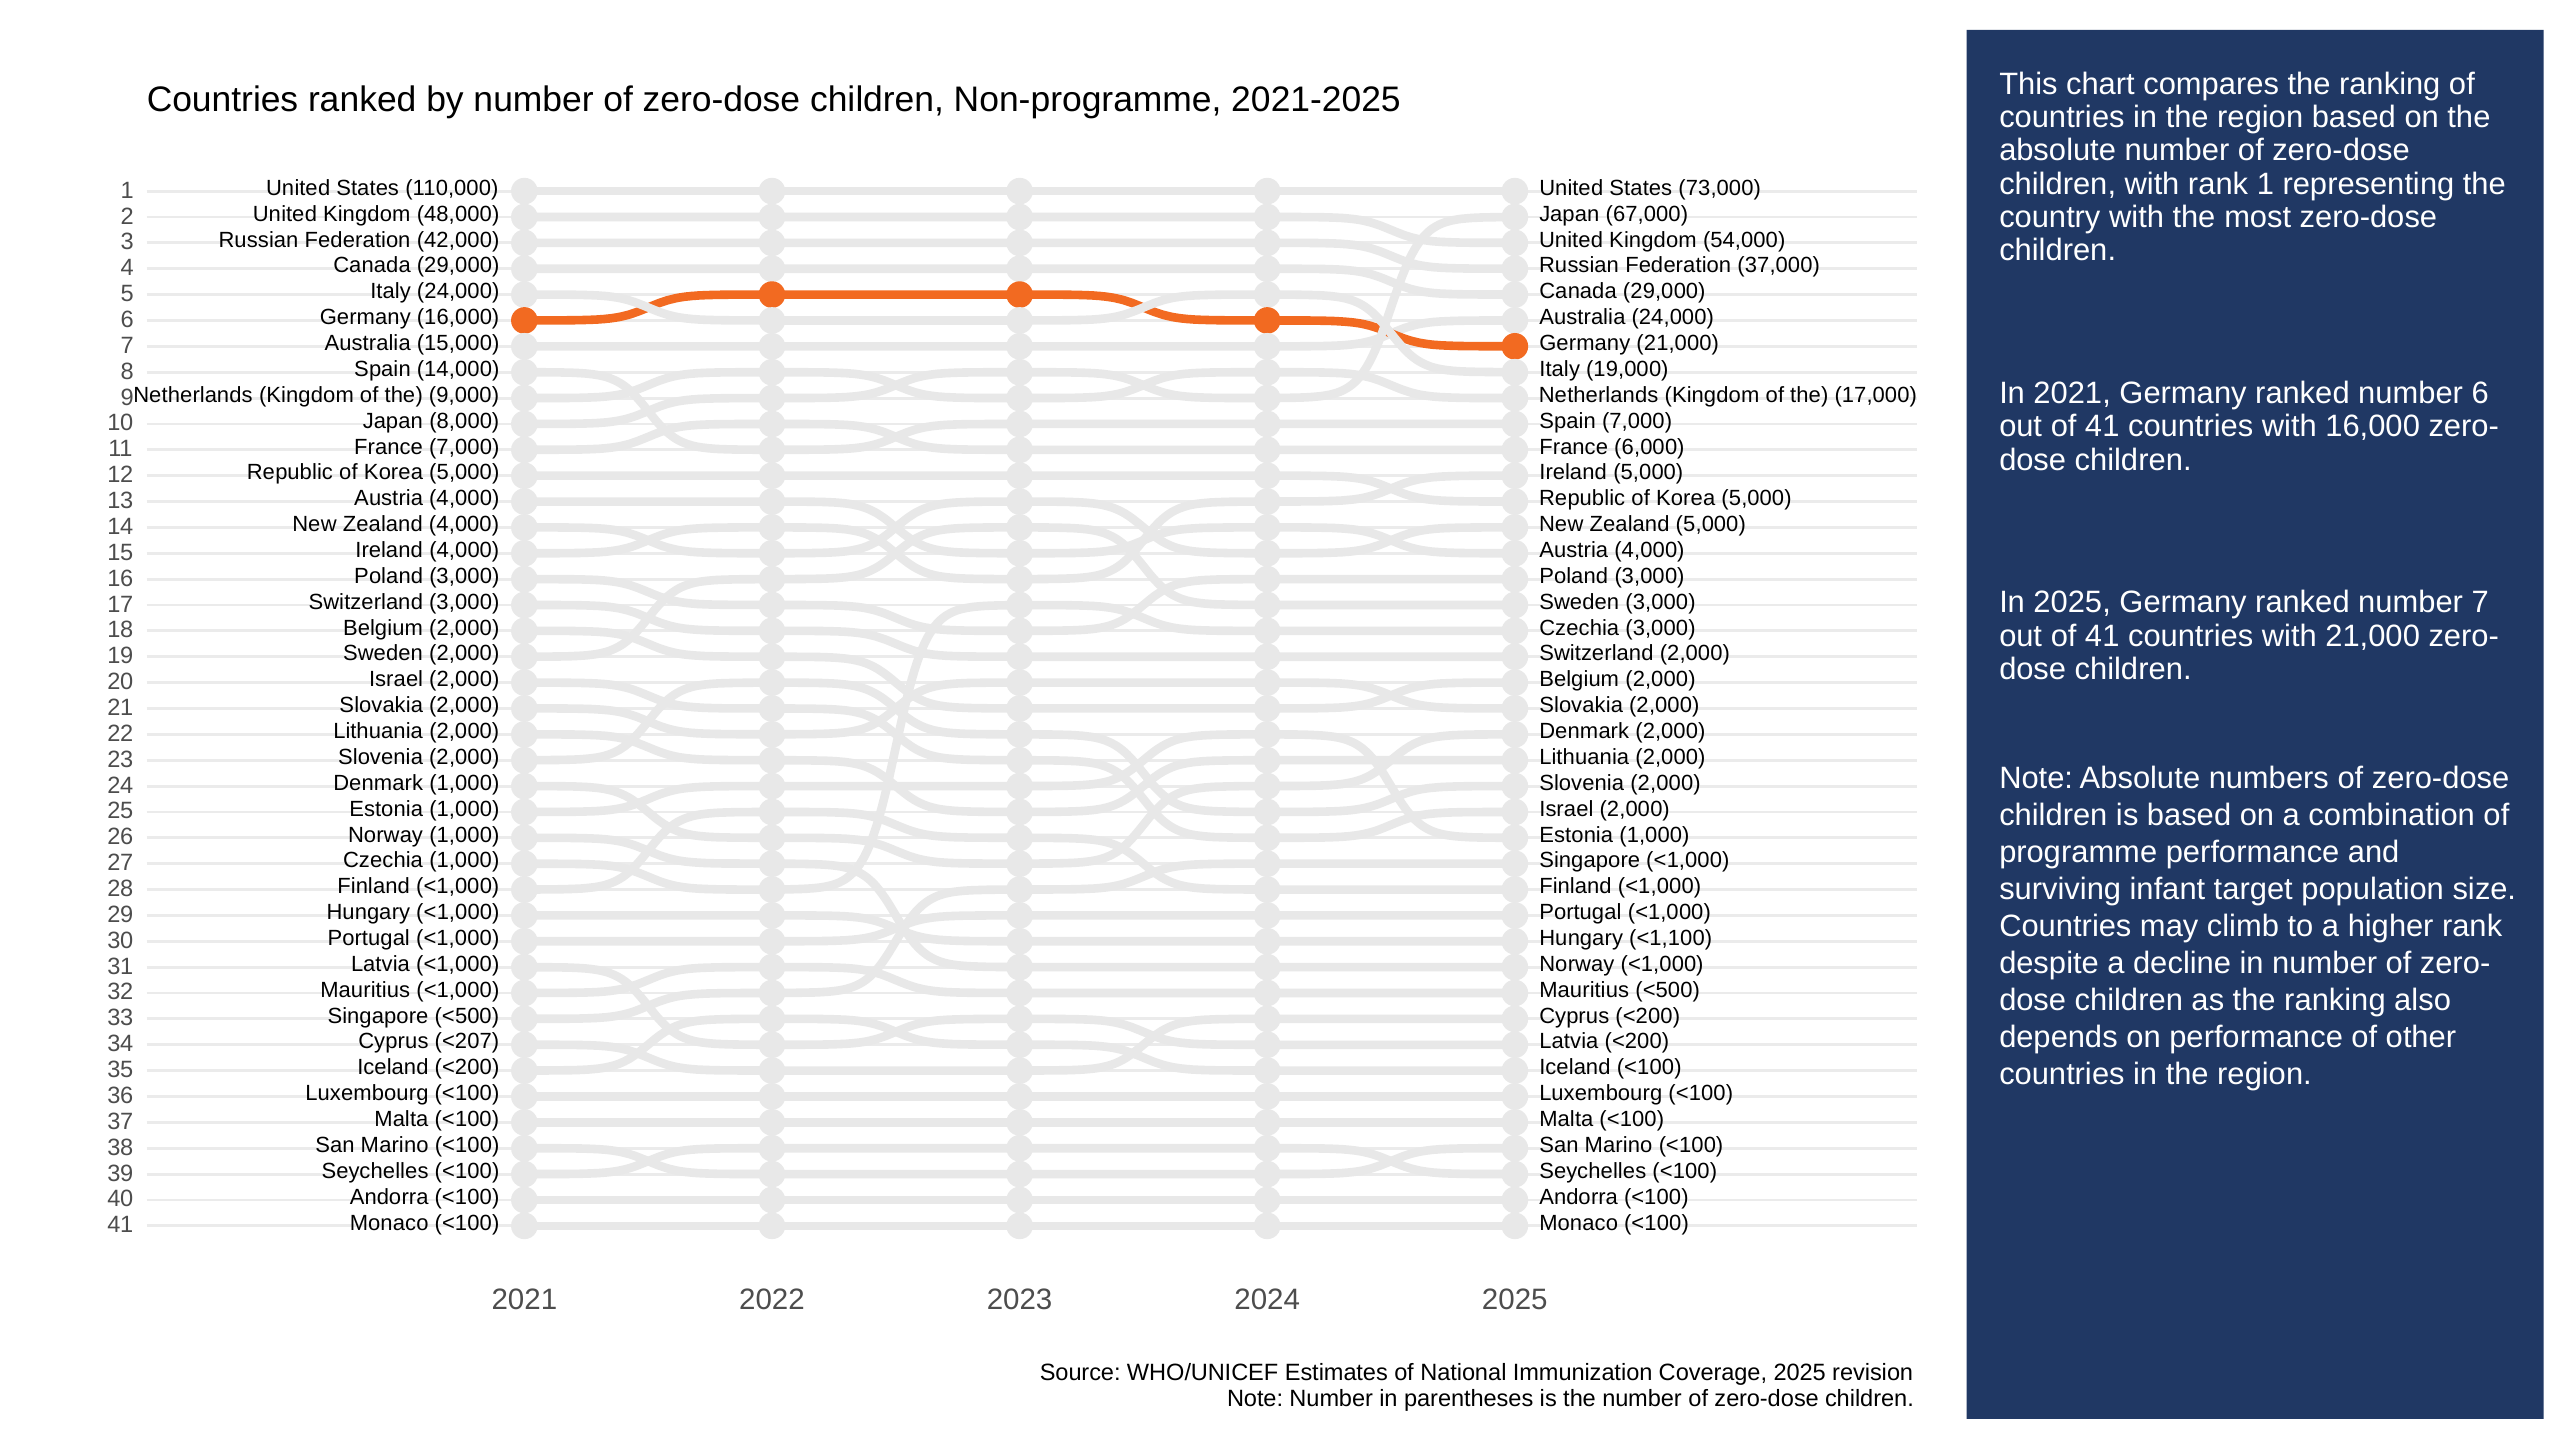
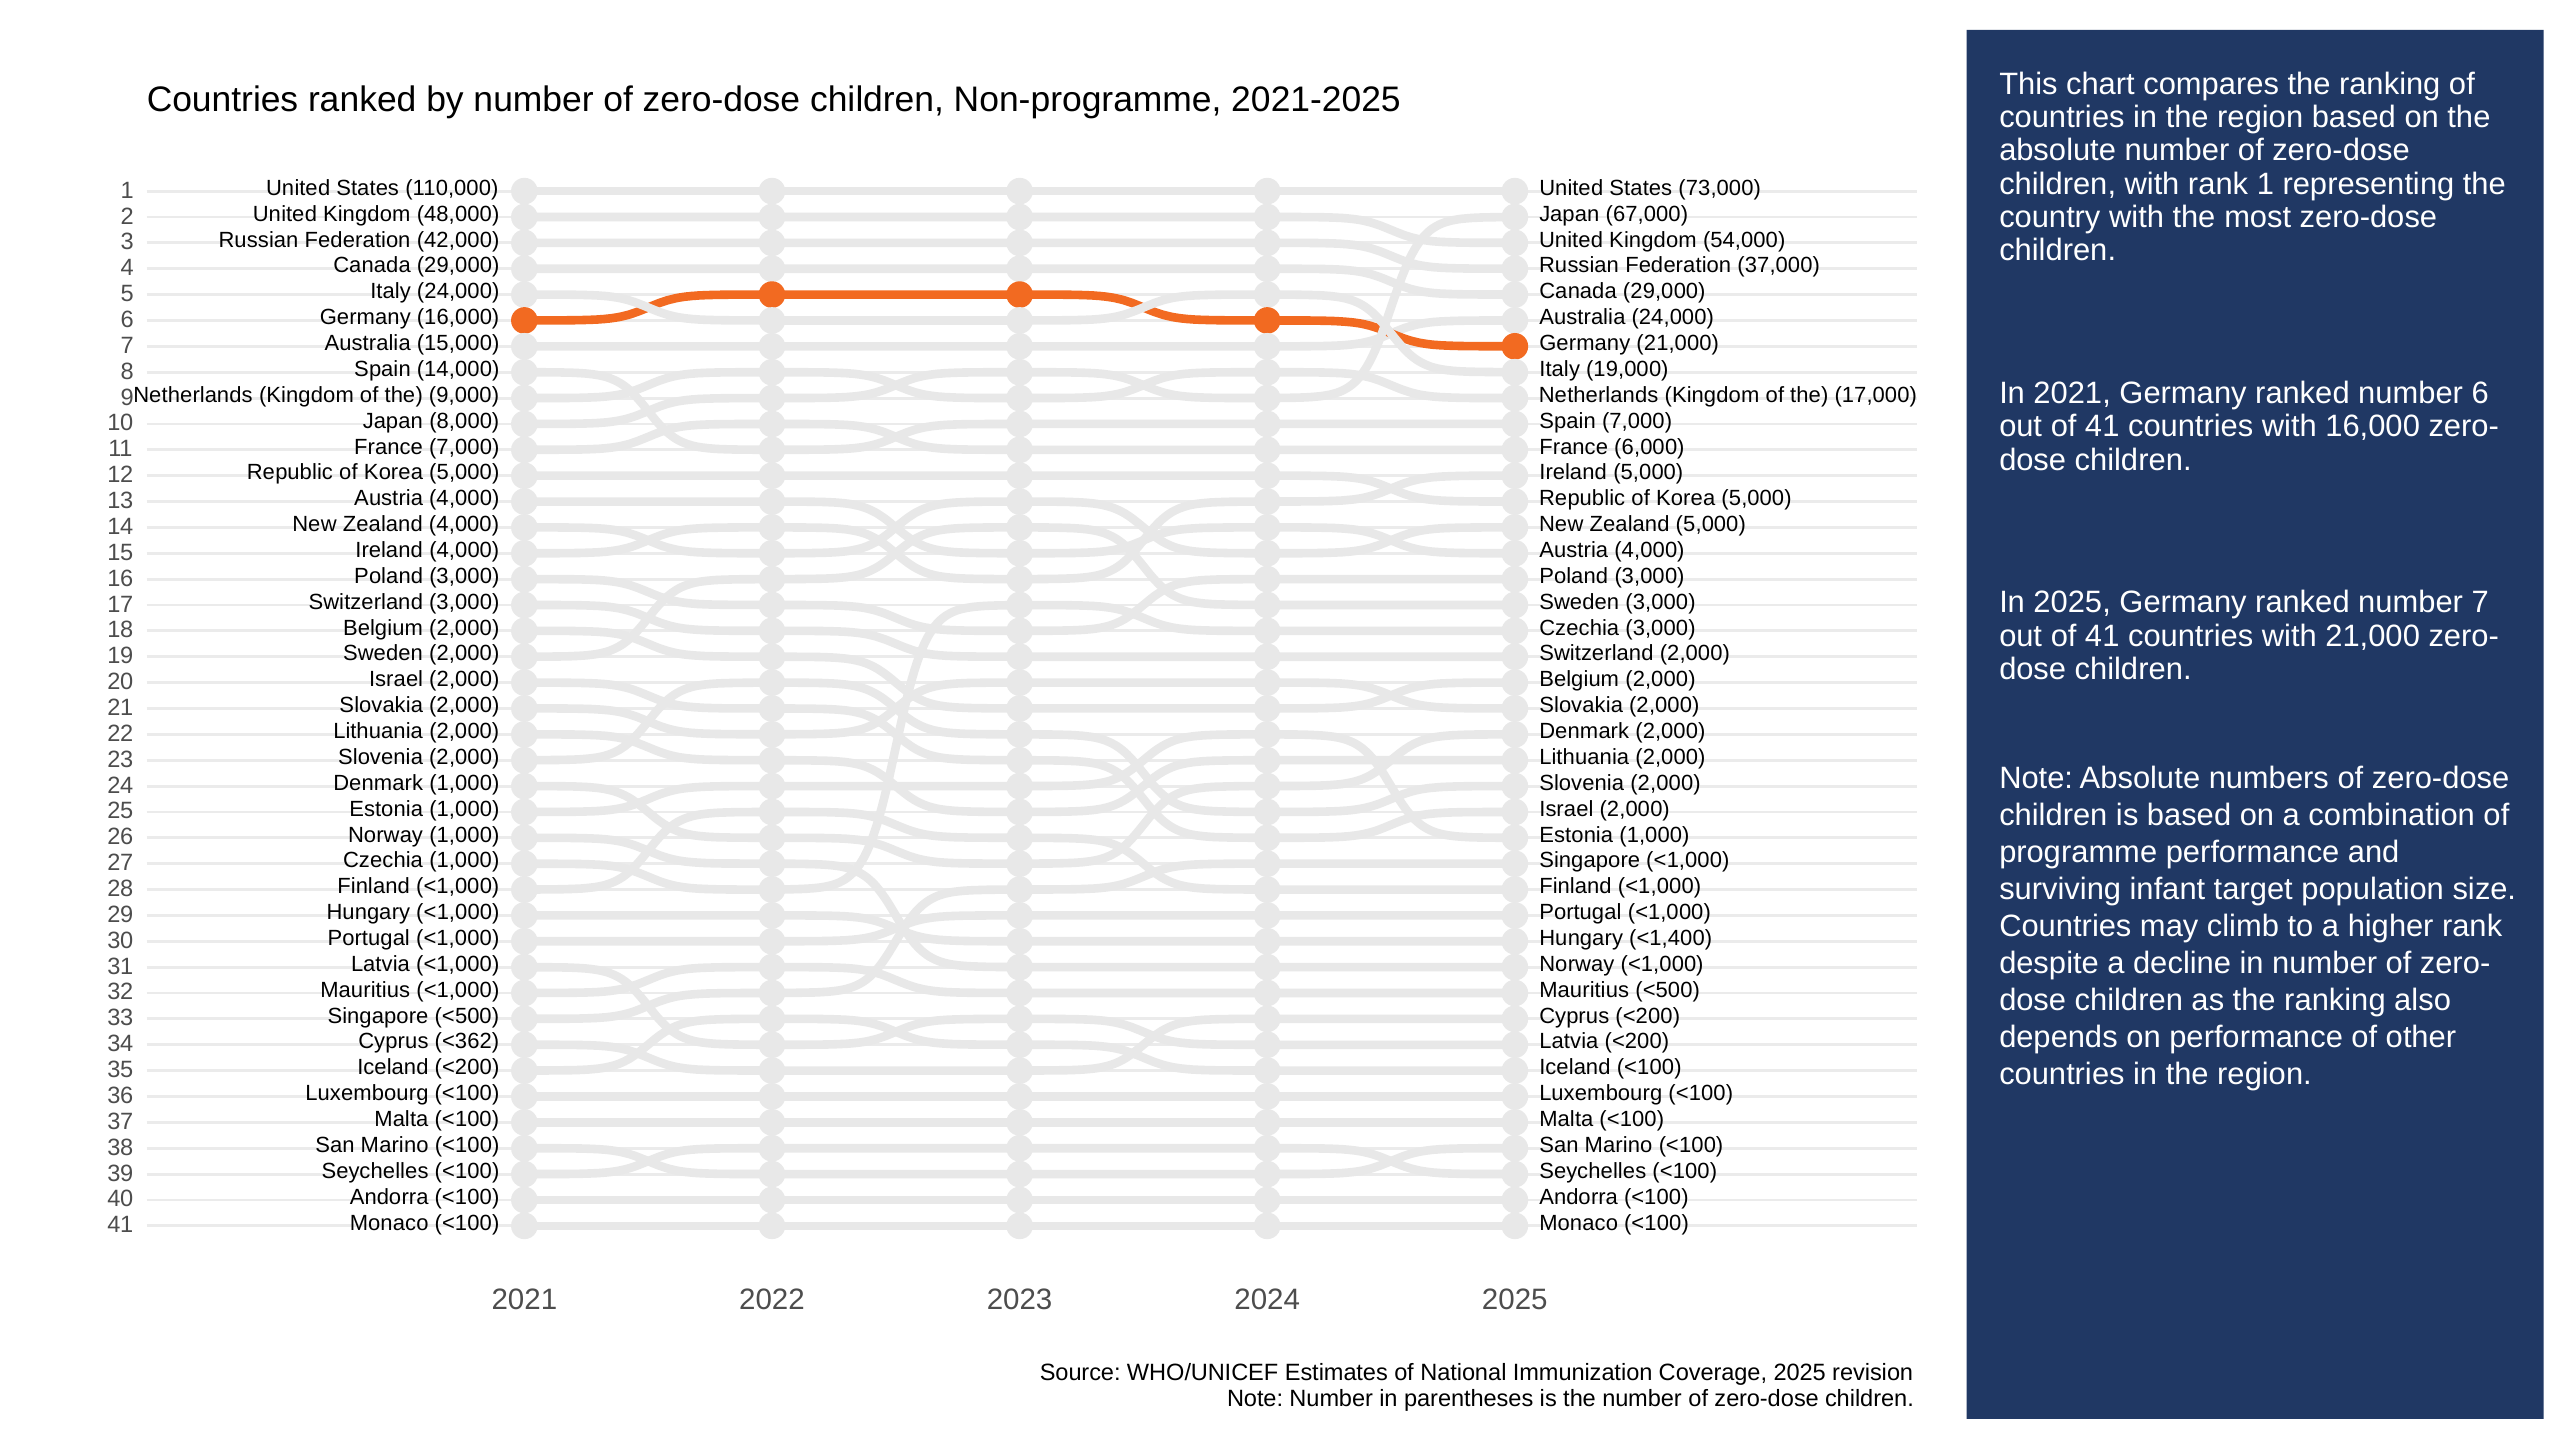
<1,100: <1,100 -> <1,400 (1671, 938)
<207: <207 -> <362 (467, 1042)
